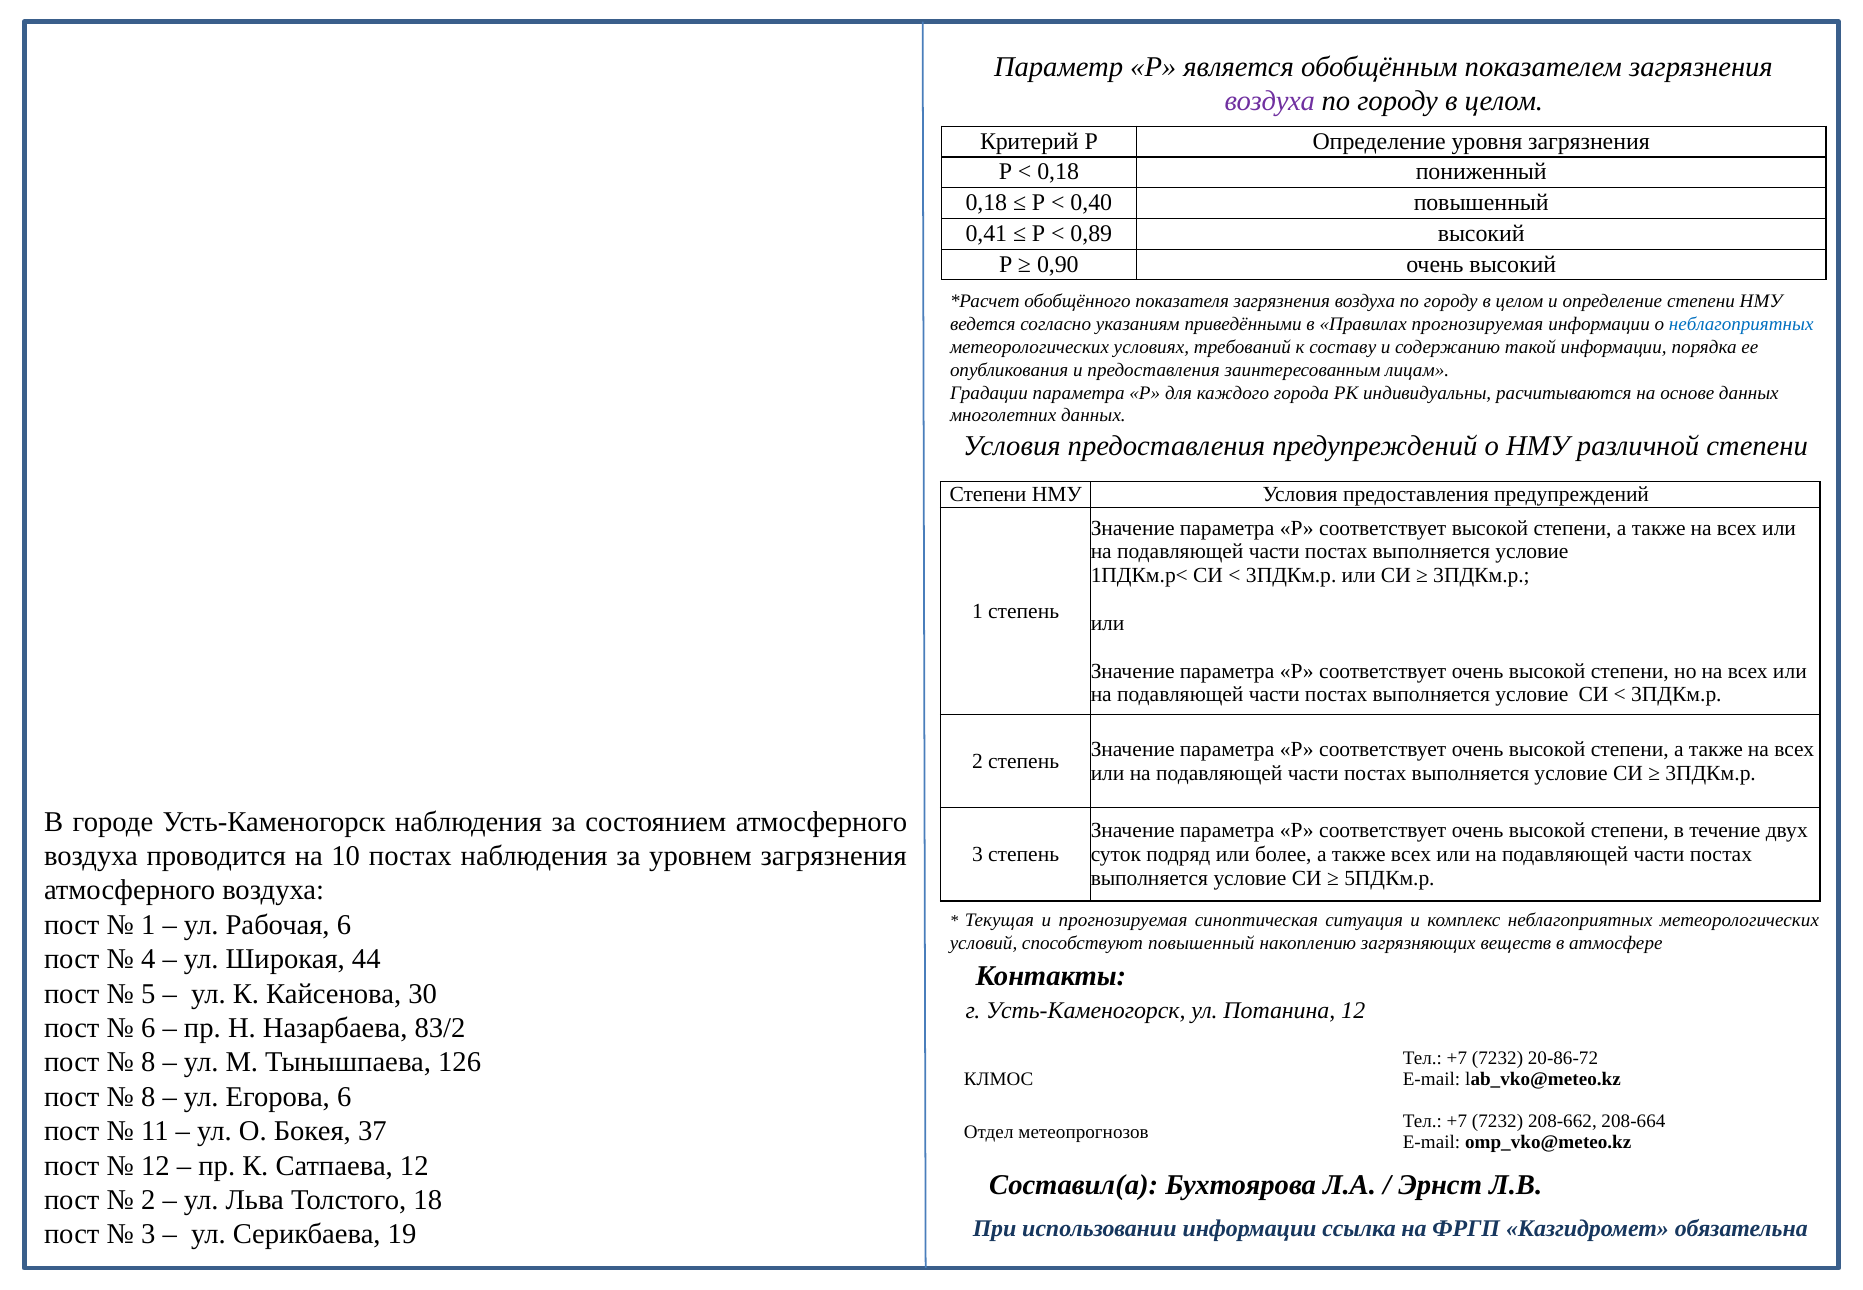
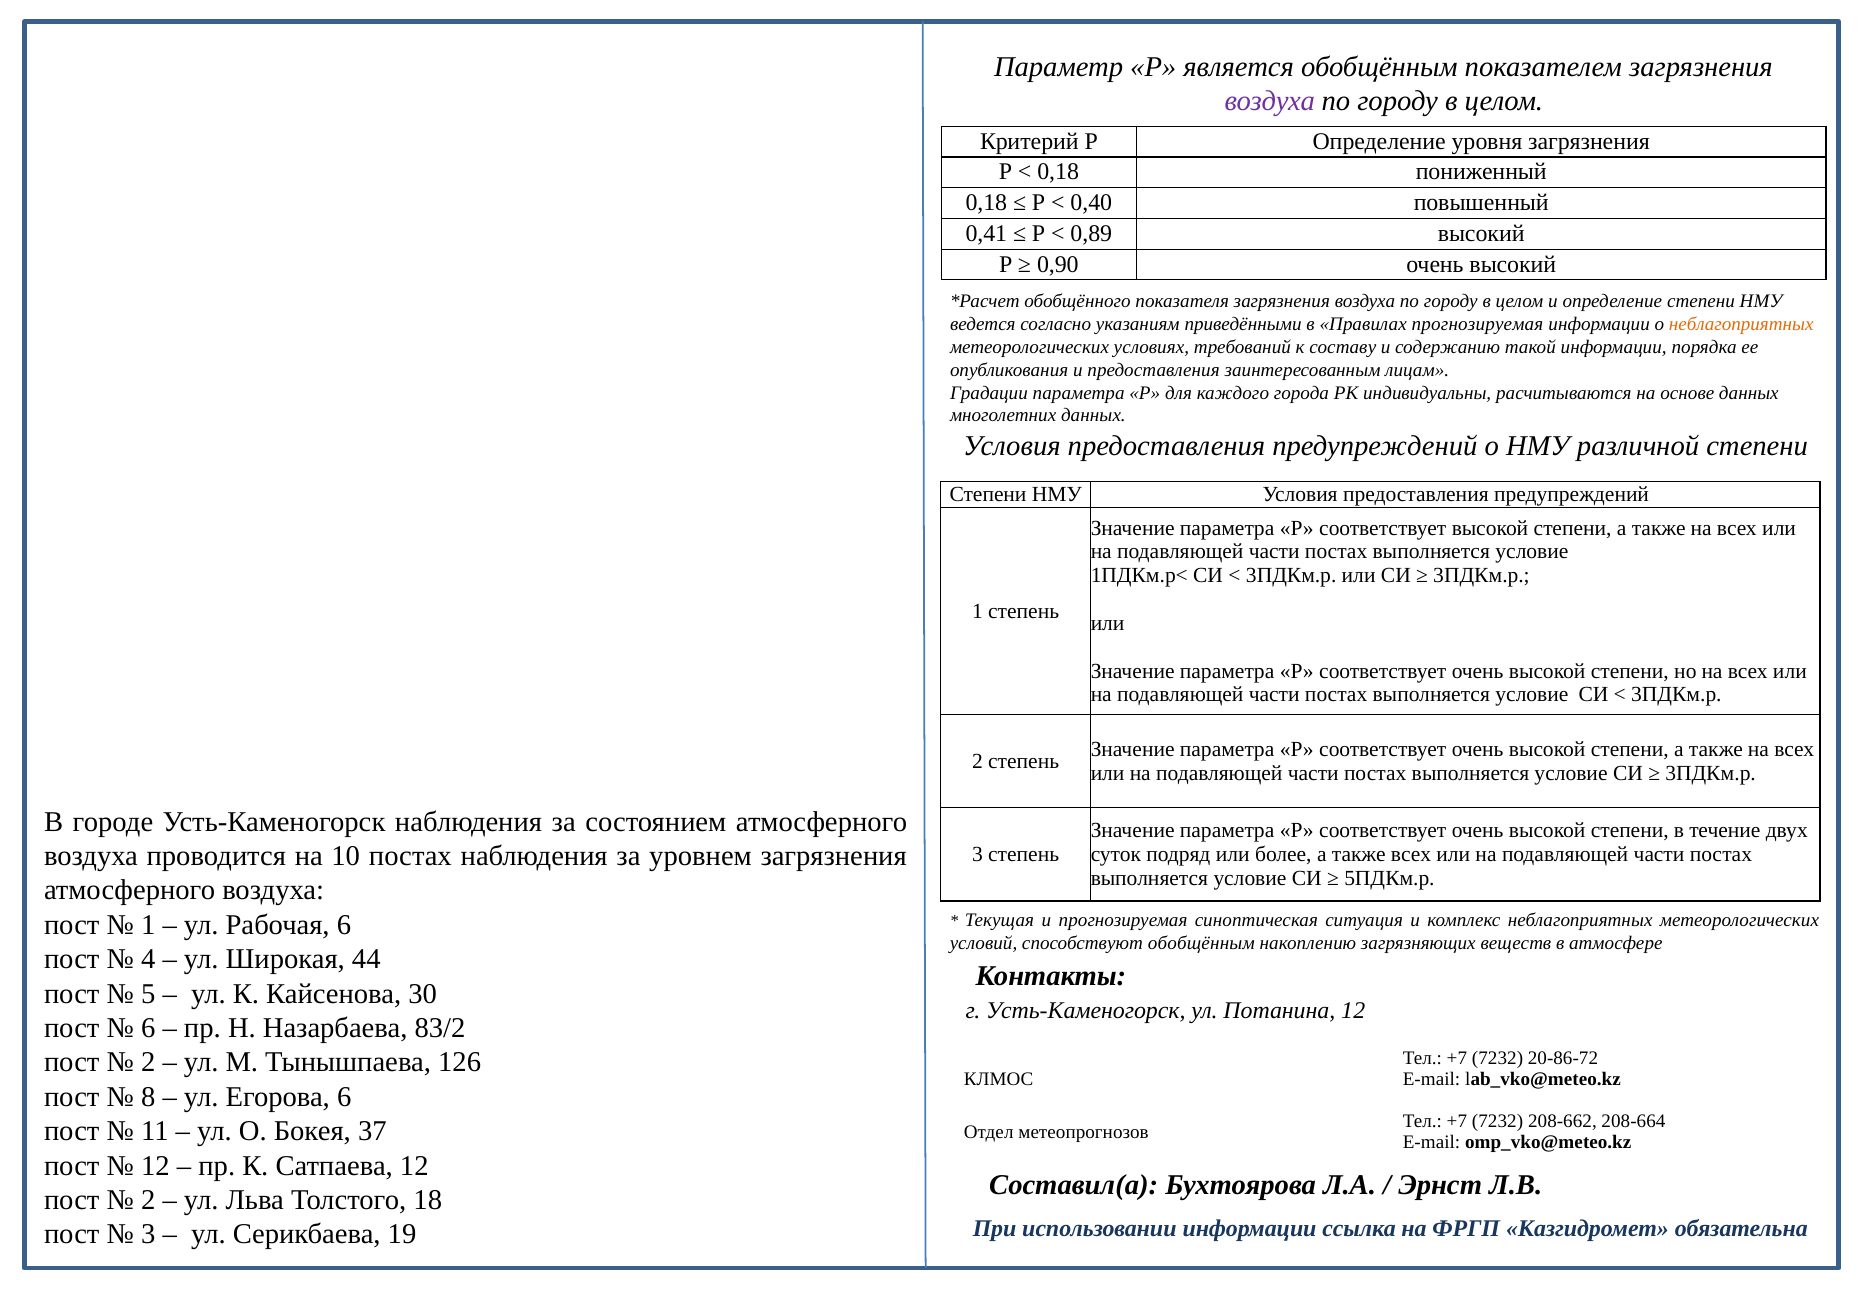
неблагоприятных colour: blue -> orange (1741, 324)
способствуют повышенный: повышенный -> обобщённым (1201, 943)
8: 8 -> 2 (148, 1062)
